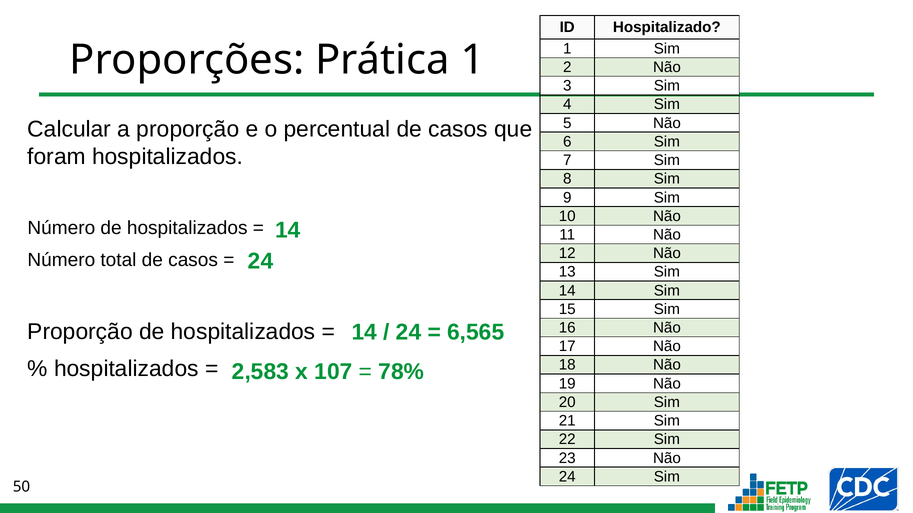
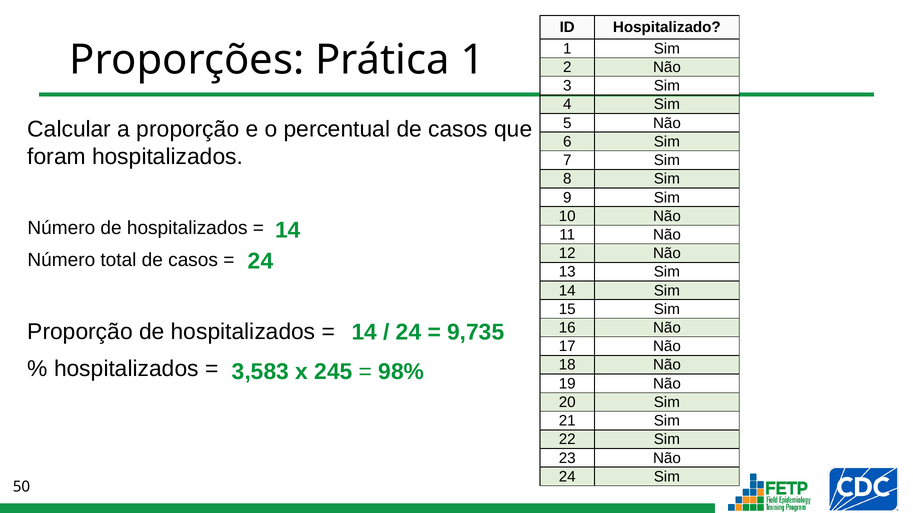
6,565: 6,565 -> 9,735 (476, 333)
2,583: 2,583 -> 3,583 (260, 372)
107: 107 -> 245 (333, 372)
78%: 78% -> 98% (401, 372)
